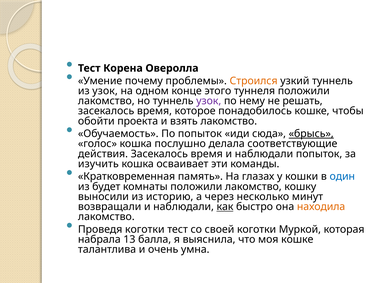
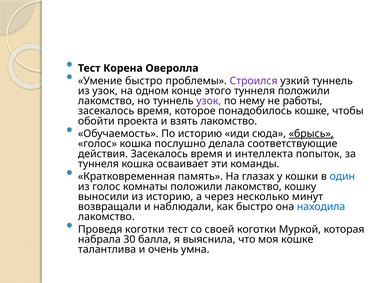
Умение почему: почему -> быстро (144, 81)
Строился colour: orange -> purple (254, 81)
решать: решать -> работы (303, 101)
По попыток: попыток -> историю (200, 134)
время и наблюдали: наблюдали -> интеллекта (264, 154)
изучить: изучить -> туннеля (98, 164)
из будет: будет -> голос (106, 186)
как underline: present -> none (225, 207)
находила colour: orange -> blue (321, 207)
13: 13 -> 30 (129, 239)
